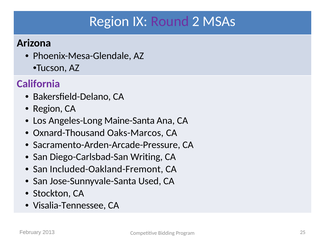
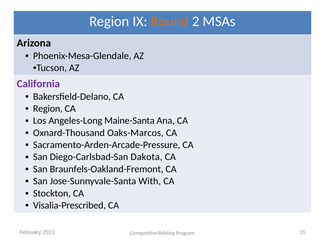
Round colour: purple -> orange (170, 21)
Writing: Writing -> Dakota (146, 157)
Included-Oakland-Fremont: Included-Oakland-Fremont -> Braunfels-Oakland-Fremont (107, 169)
Used: Used -> With (150, 181)
Visalia-Tennessee: Visalia-Tennessee -> Visalia-Prescribed (69, 205)
